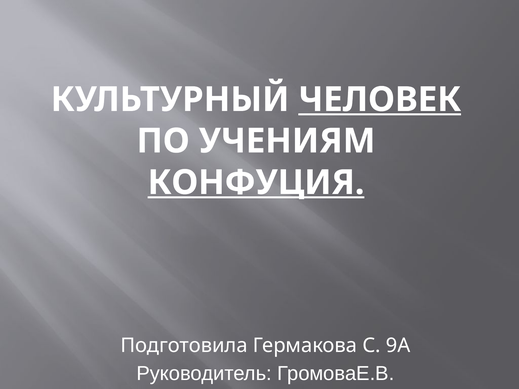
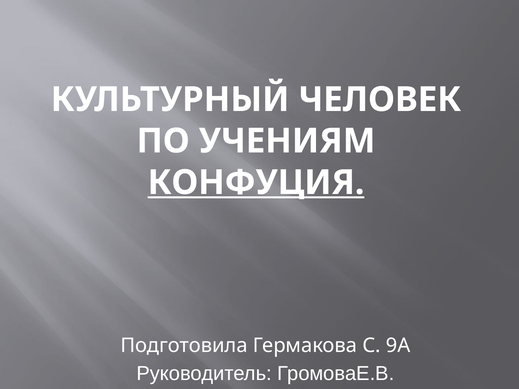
ЧЕЛОВЕК underline: present -> none (380, 100)
